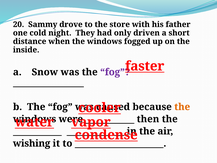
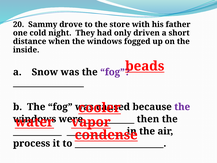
faster: faster -> beads (145, 66)
the colour: orange -> purple (182, 107)
wishing: wishing -> process (32, 143)
